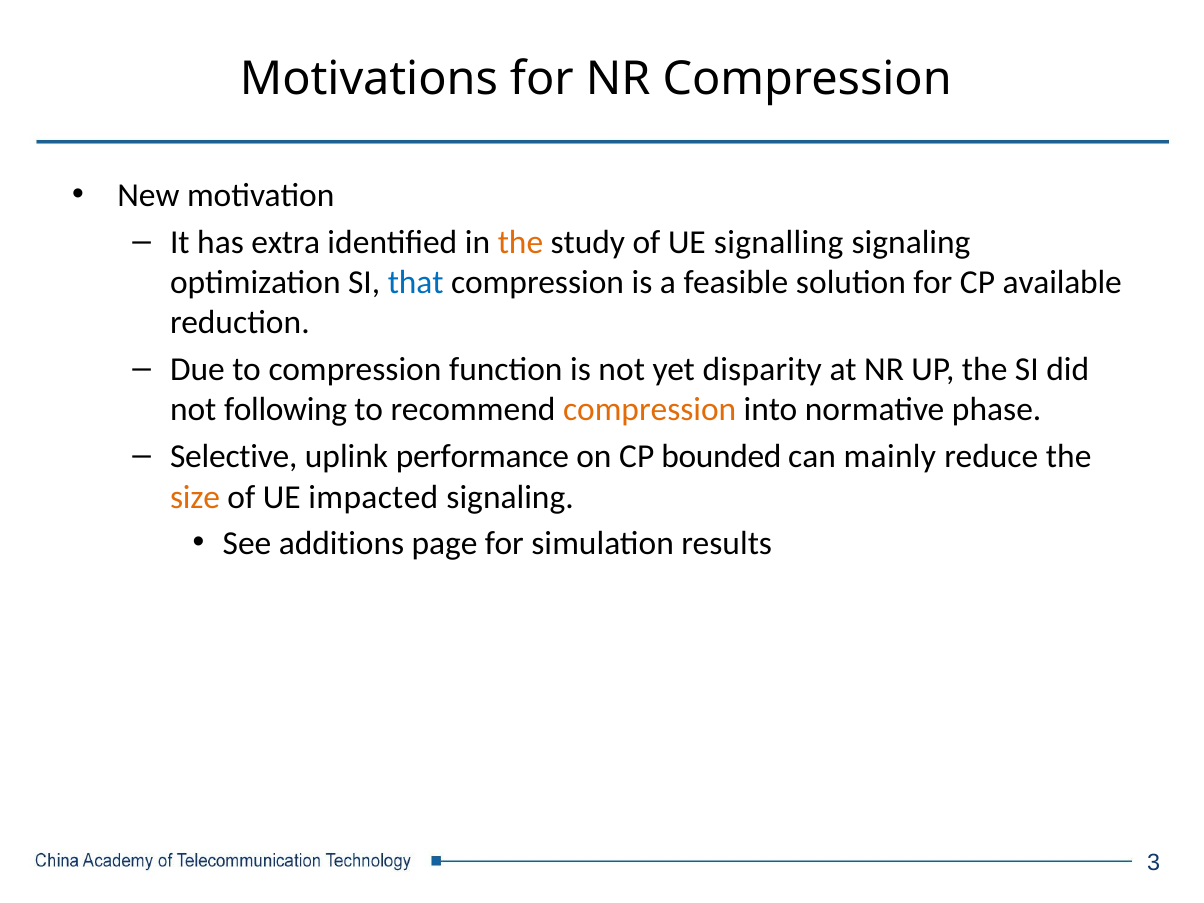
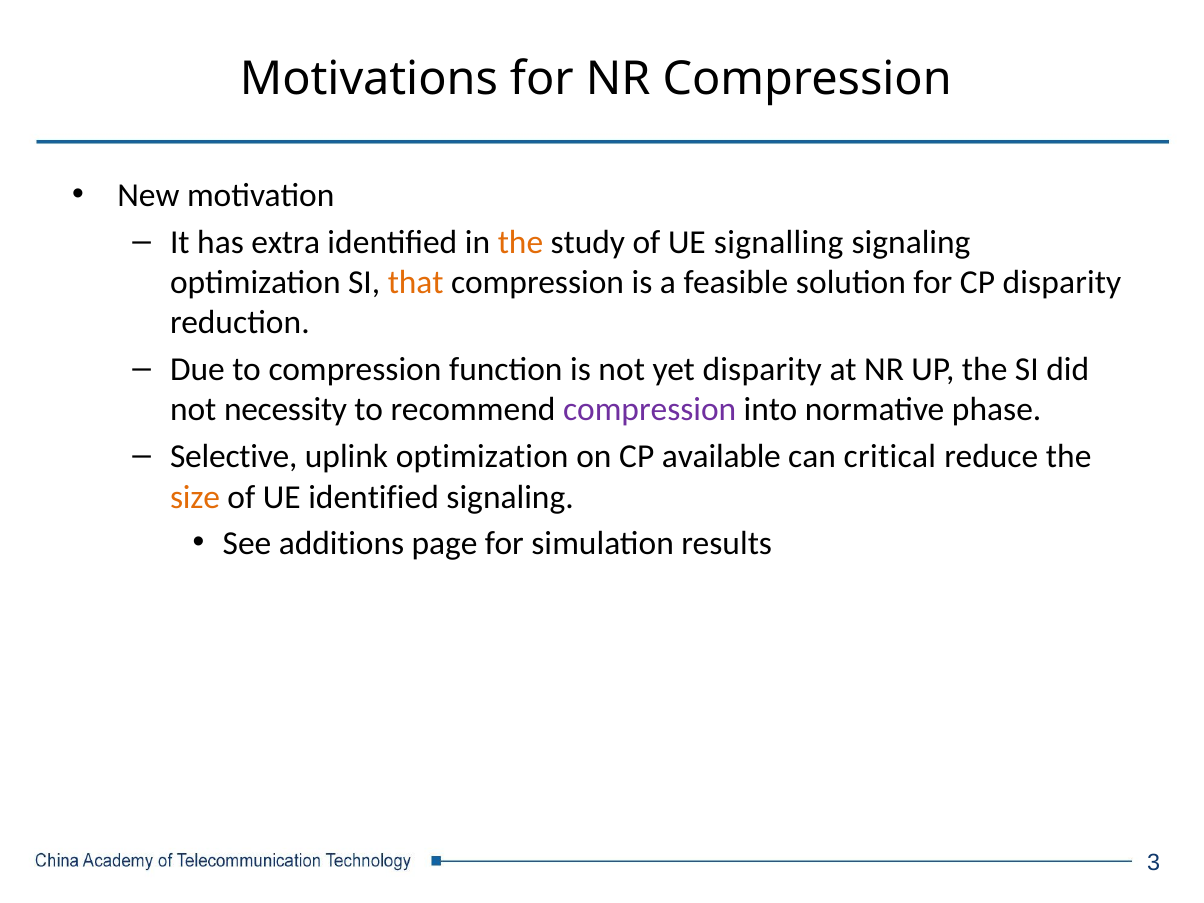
that colour: blue -> orange (416, 283)
CP available: available -> disparity (1062, 283)
following: following -> necessity (286, 410)
compression colour: orange -> purple (650, 410)
uplink performance: performance -> optimization (482, 457)
bounded: bounded -> available (721, 457)
mainly: mainly -> critical (890, 457)
UE impacted: impacted -> identified (374, 497)
